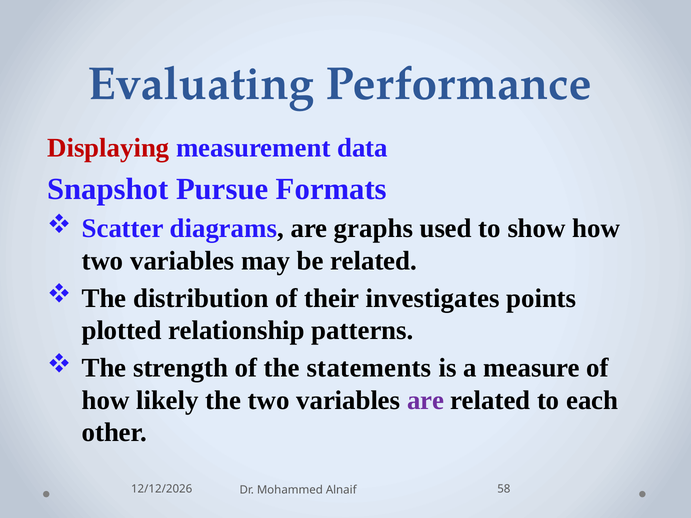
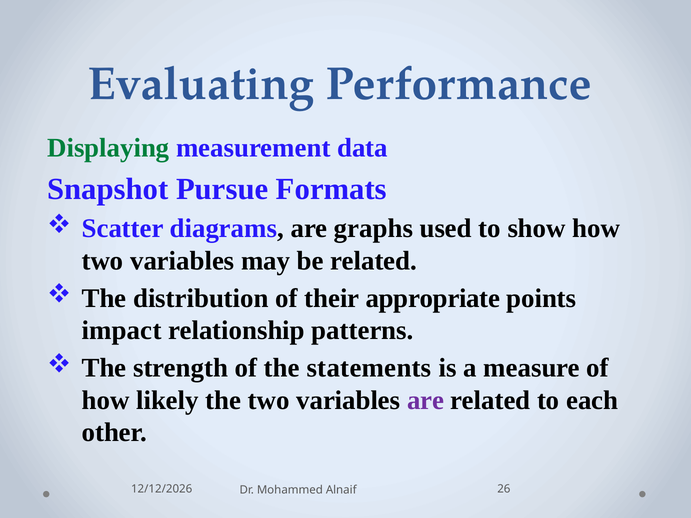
Displaying colour: red -> green (108, 148)
investigates: investigates -> appropriate (433, 298)
plotted: plotted -> impact (122, 331)
58: 58 -> 26 (504, 489)
